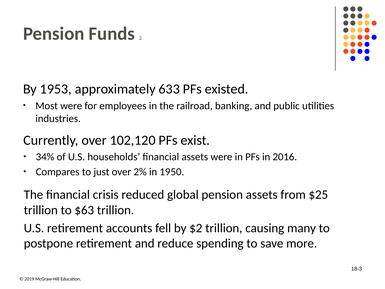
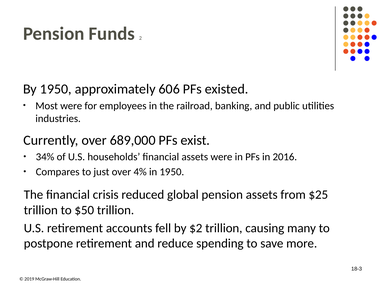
By 19 53: 53 -> 50 (63, 89)
633: 633 -> 606 (169, 89)
102,120: 102,120 -> 689,000 (133, 140)
2%: 2% -> 4% (140, 172)
$63: $63 -> $50 (84, 210)
